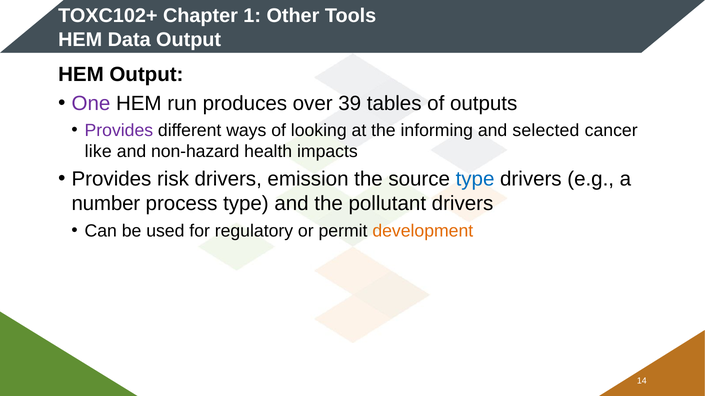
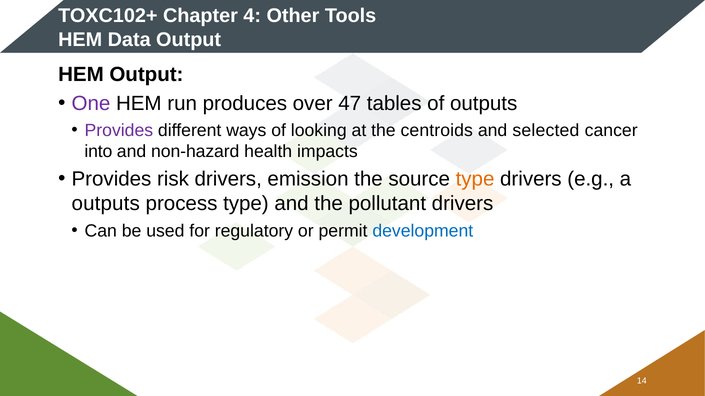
1: 1 -> 4 (252, 16)
39: 39 -> 47 (350, 104)
informing: informing -> centroids (437, 131)
like: like -> into (98, 152)
type colour: blue -> orange (475, 179)
number: number -> outputs (106, 204)
development colour: orange -> blue (423, 231)
